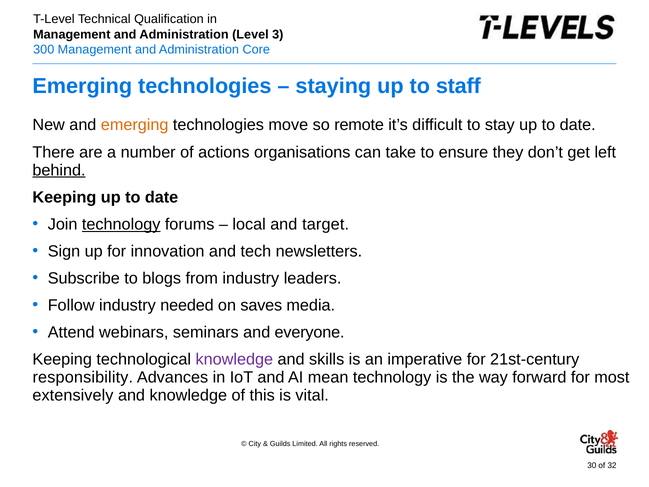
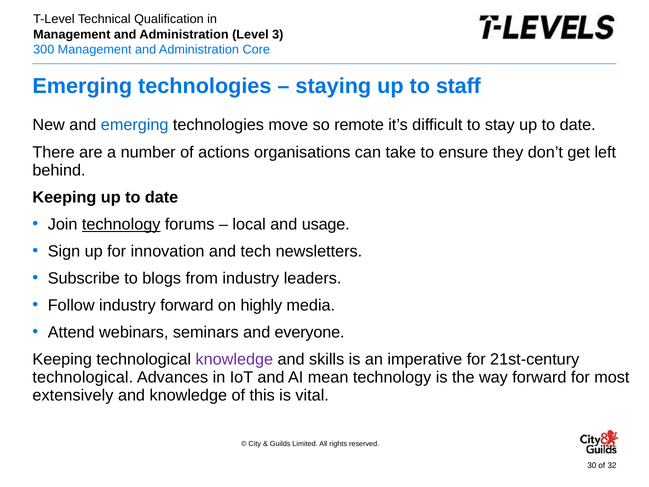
emerging colour: orange -> blue (135, 125)
behind underline: present -> none (59, 170)
target: target -> usage (326, 224)
industry needed: needed -> forward (187, 305)
saves: saves -> highly (261, 305)
responsibility: responsibility -> technological (83, 377)
